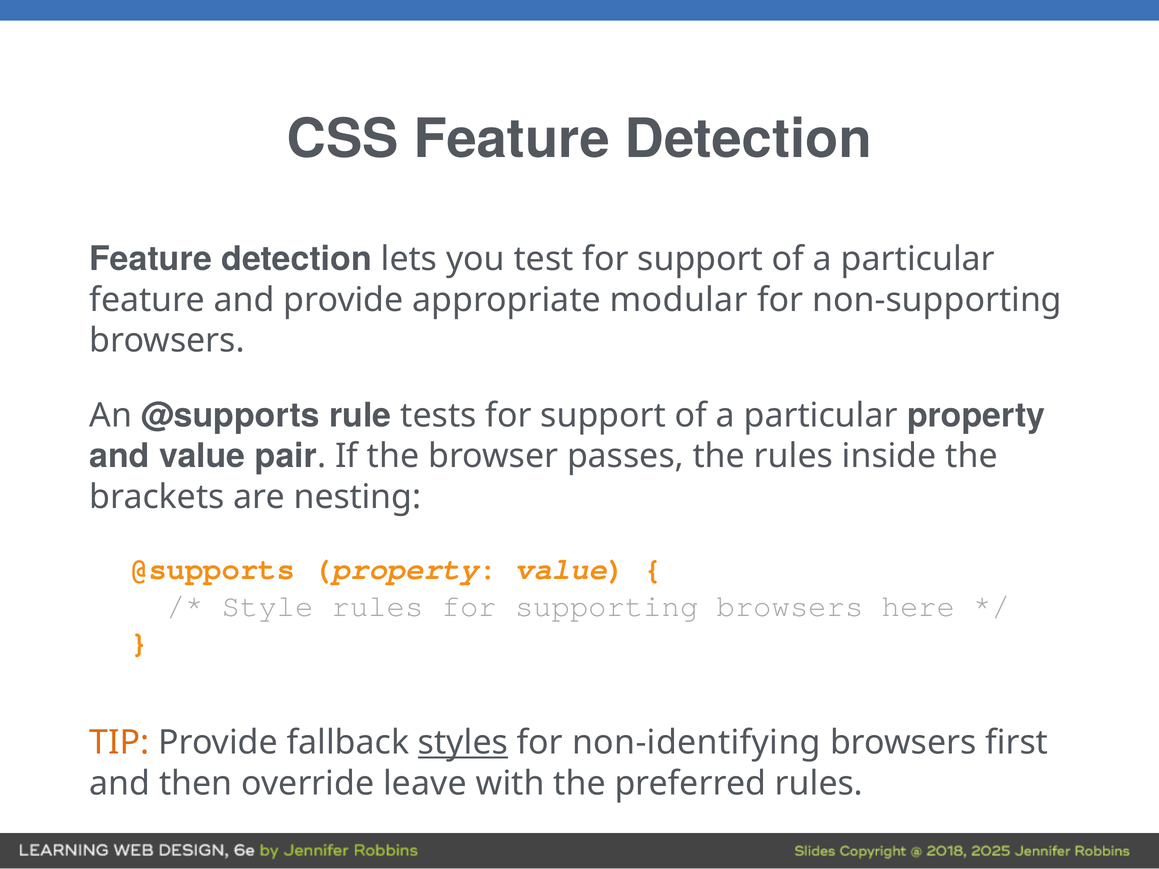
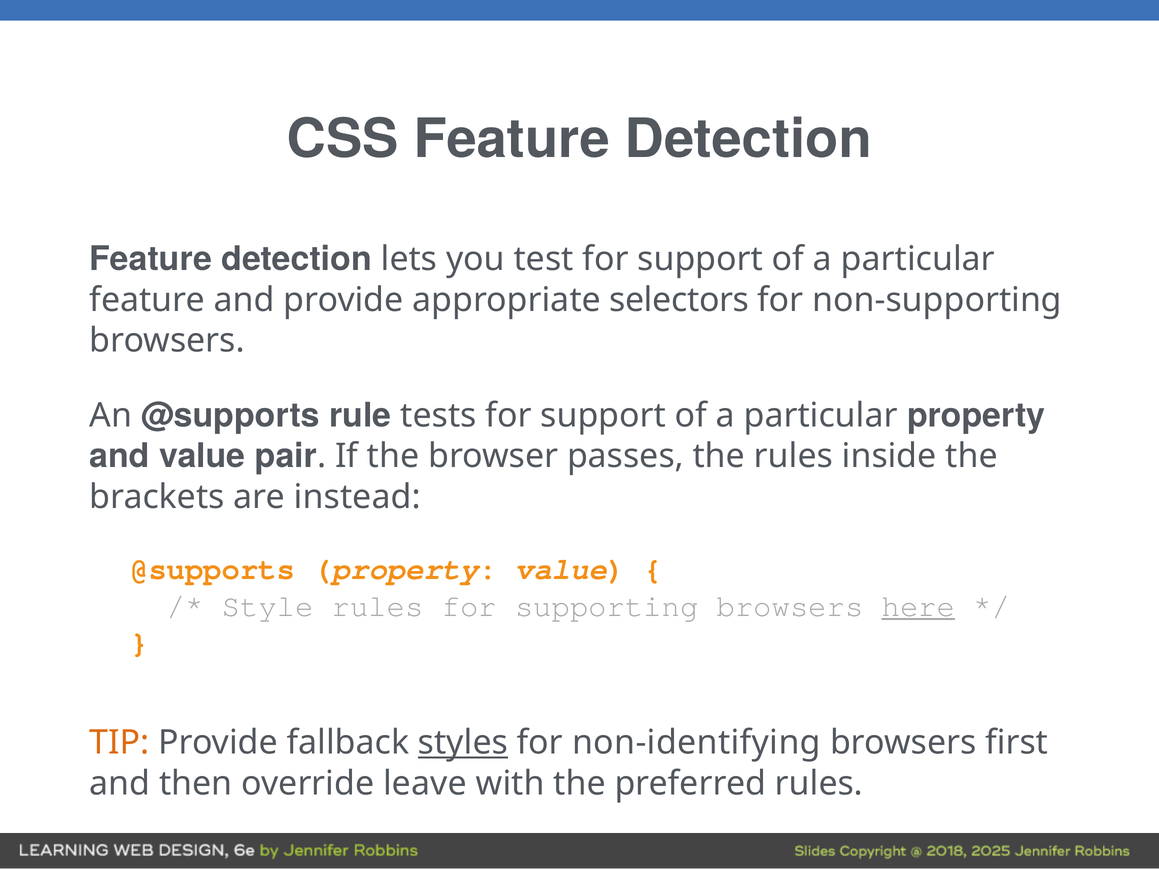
modular: modular -> selectors (679, 300)
nesting: nesting -> instead (357, 497)
here underline: none -> present (918, 606)
